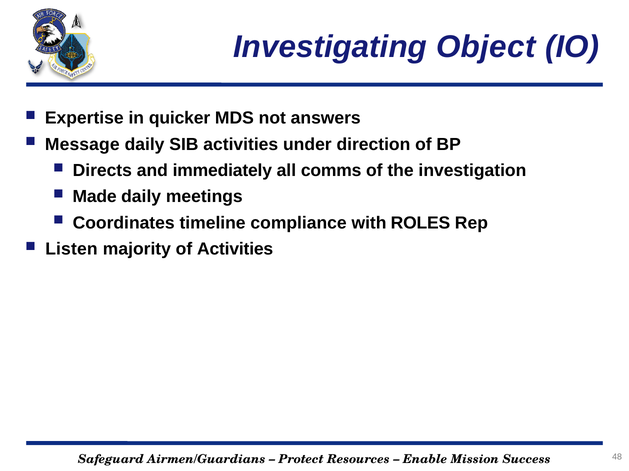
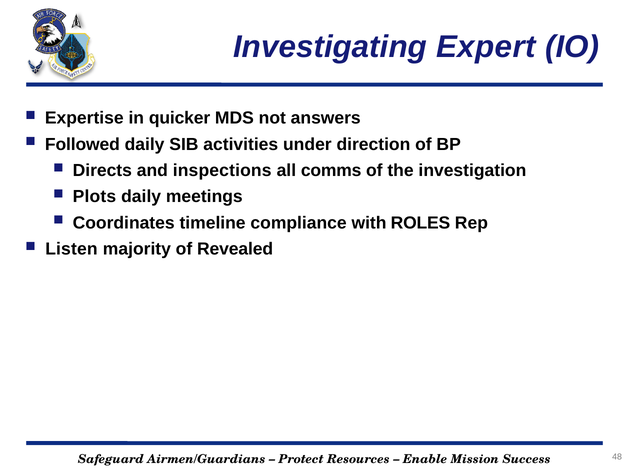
Object: Object -> Expert (486, 47)
Message: Message -> Followed (82, 145)
immediately: immediately -> inspections (222, 171)
Made: Made -> Plots (94, 197)
of Activities: Activities -> Revealed (235, 249)
